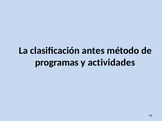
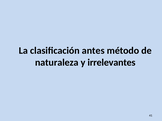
programas: programas -> naturaleza (57, 63)
actividades: actividades -> irrelevantes (112, 63)
